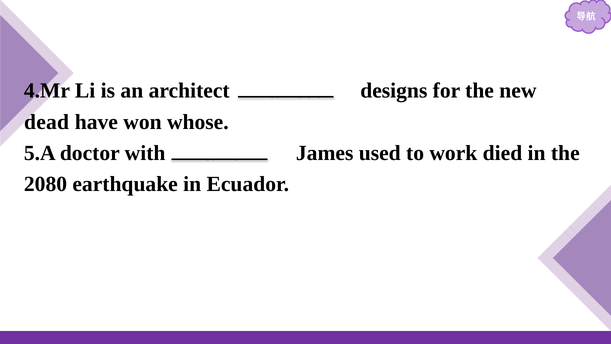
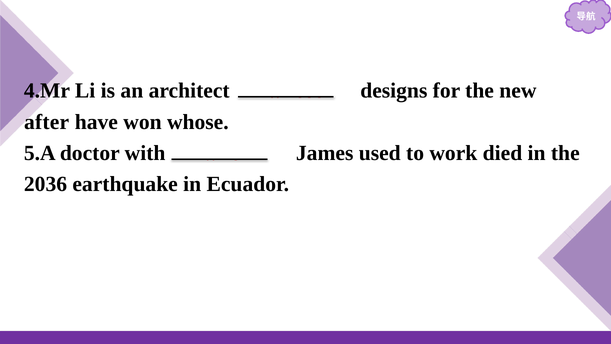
dead: dead -> after (47, 122)
2080: 2080 -> 2036 (46, 184)
